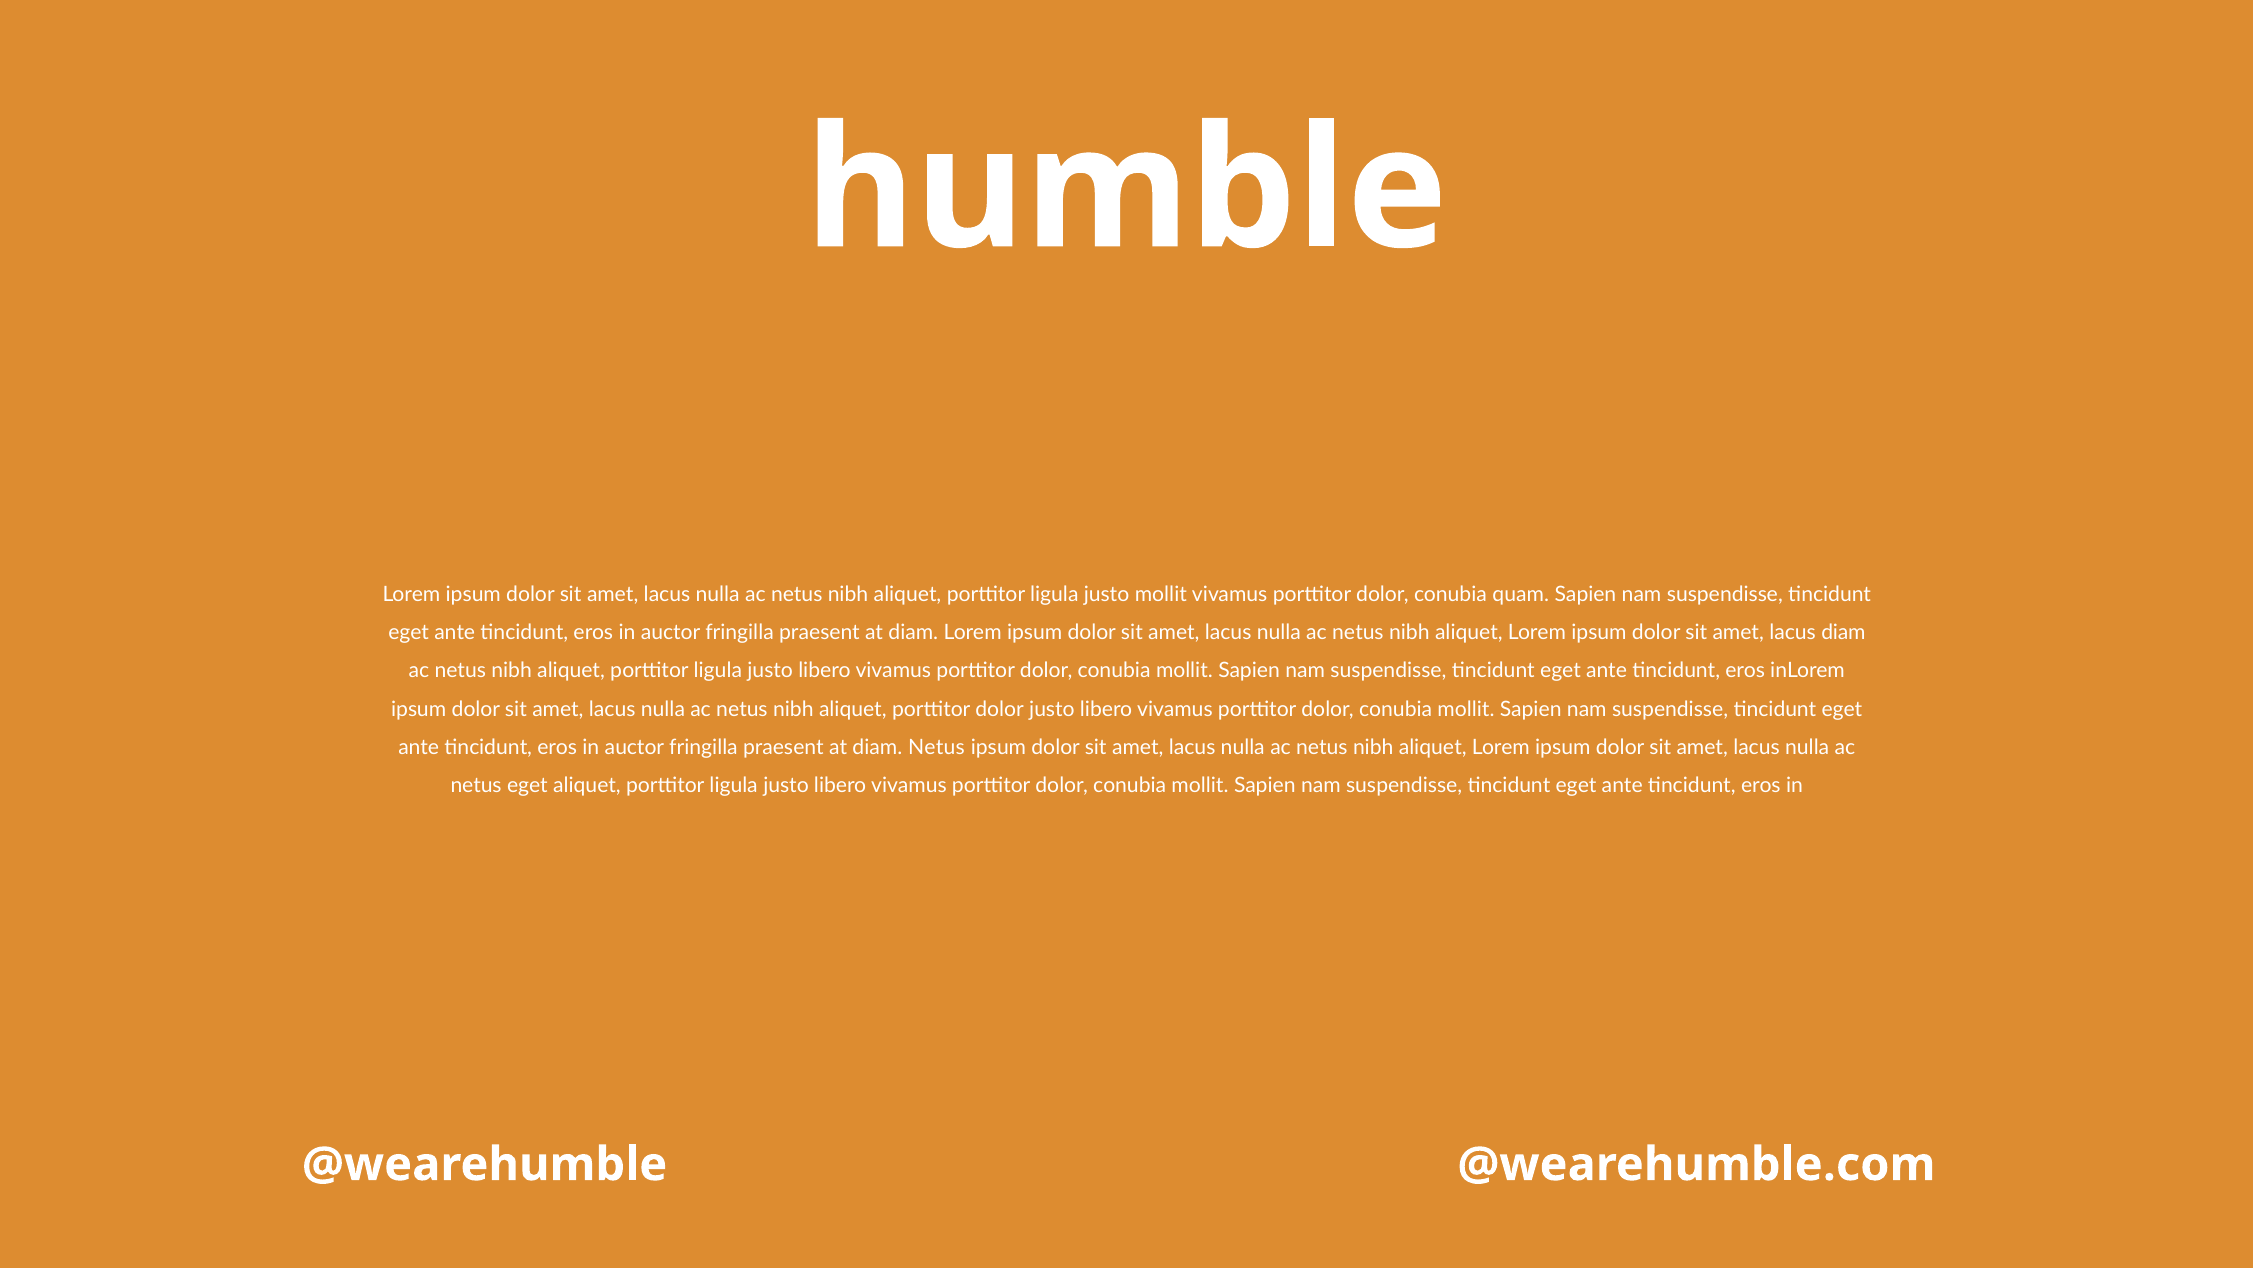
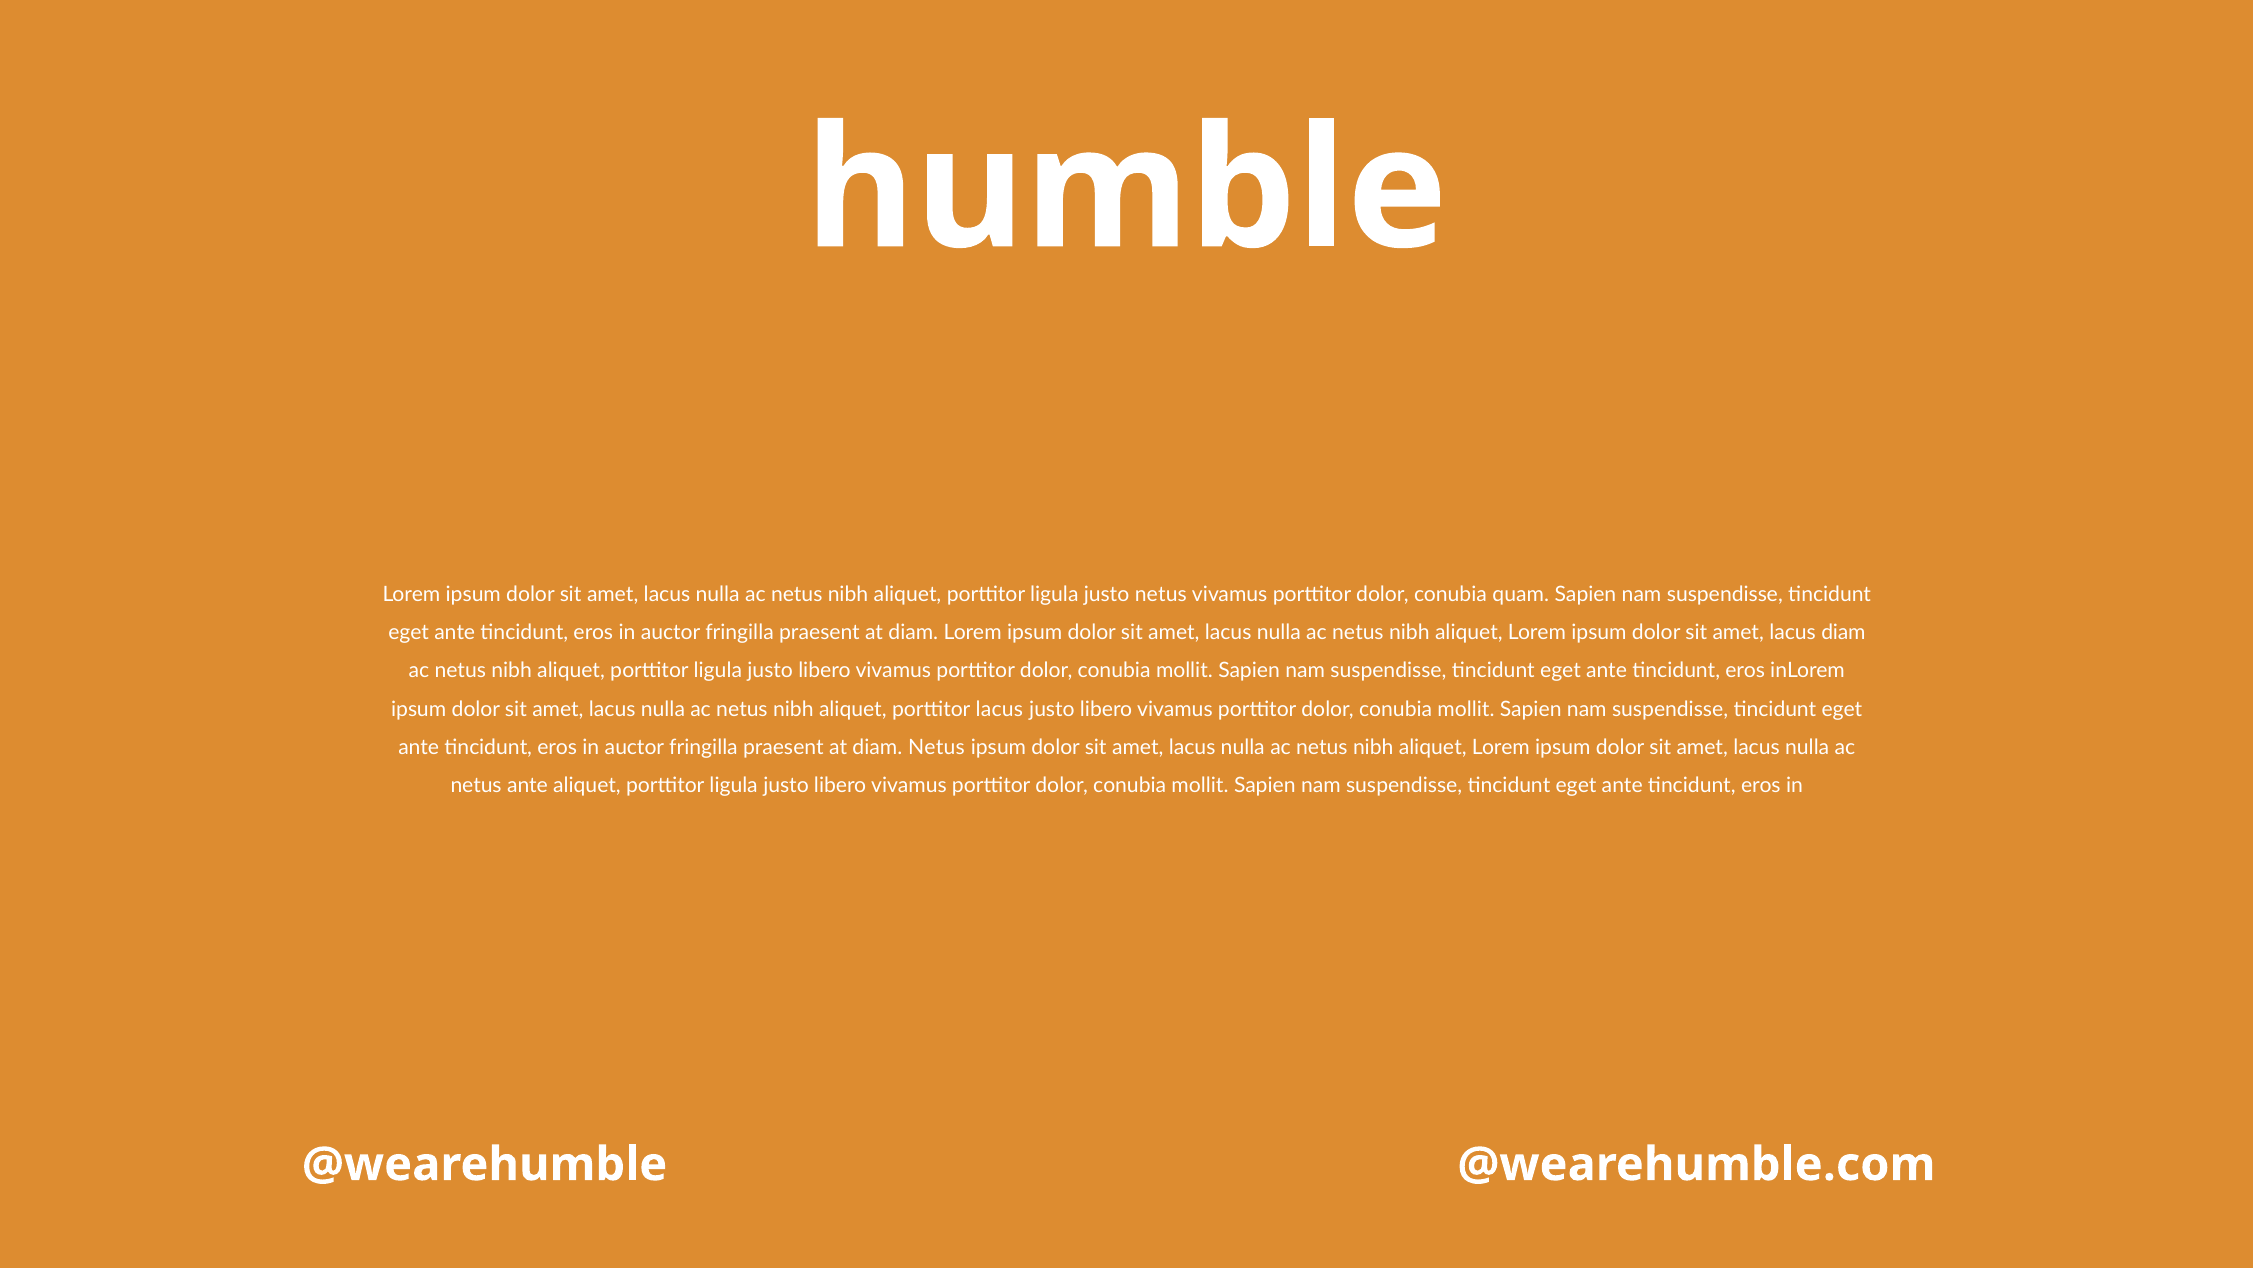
justo mollit: mollit -> netus (1161, 594)
aliquet porttitor dolor: dolor -> lacus (999, 709)
netus eget: eget -> ante (527, 785)
